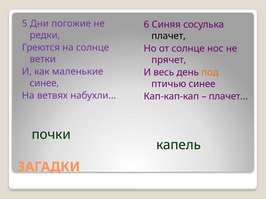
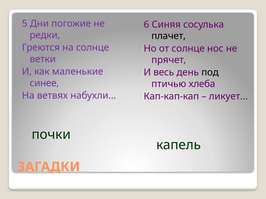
под colour: orange -> black (210, 73)
птичью синее: синее -> хлеба (202, 84)
плачет…: плачет… -> ликует… (228, 97)
